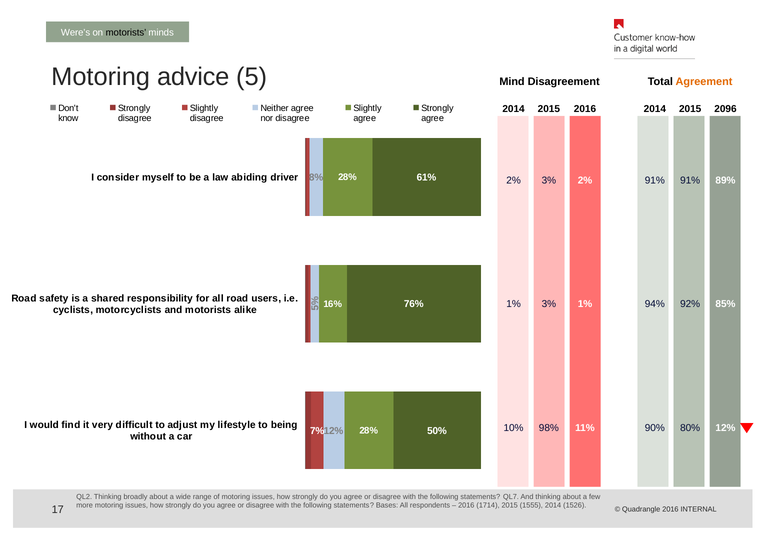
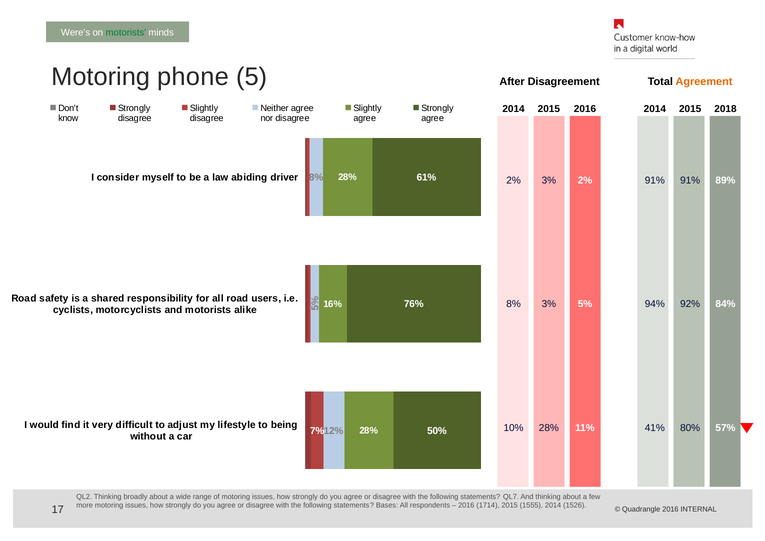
motorists colour: black -> green (126, 33)
advice: advice -> phone (193, 77)
Mind: Mind -> After (512, 82)
2096: 2096 -> 2018 (725, 109)
1%: 1% -> 8% (514, 304)
3% 1%: 1% -> 5% (585, 304)
85%: 85% -> 84% (725, 304)
10% 98%: 98% -> 28% (549, 428)
90%: 90% -> 41% (655, 428)
12%: 12% -> 57% (725, 428)
